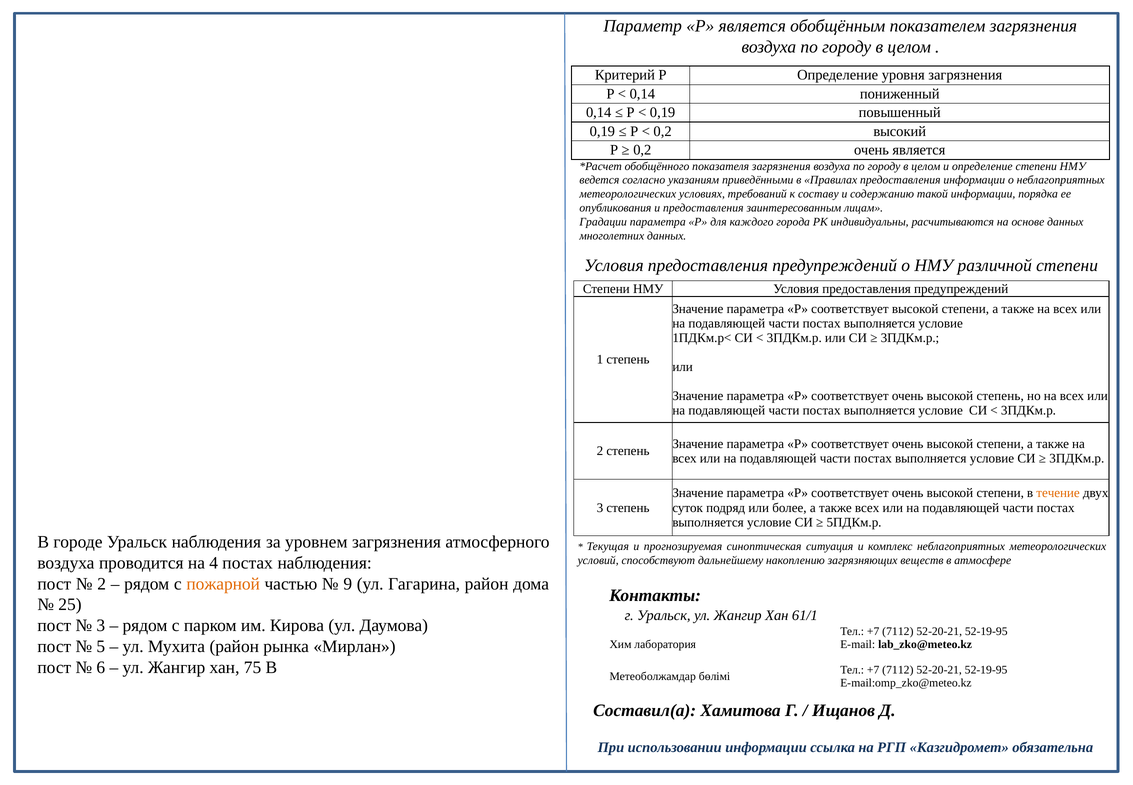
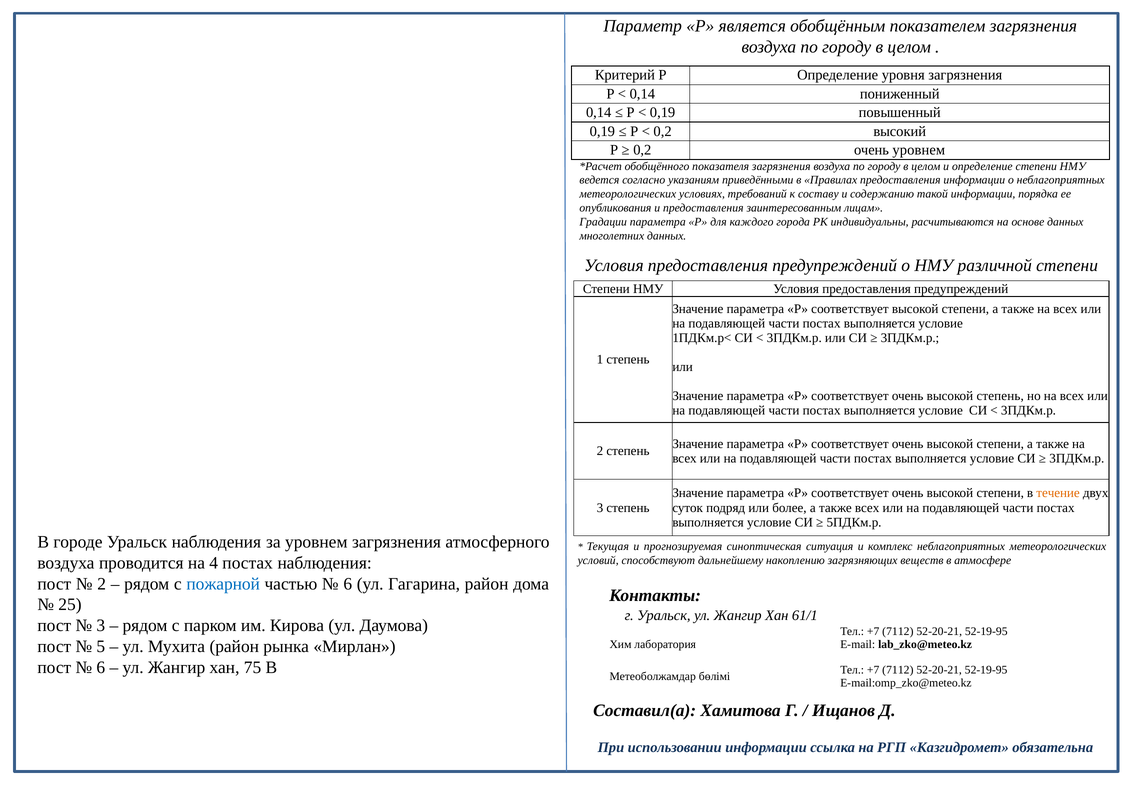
очень является: является -> уровнем (919, 150)
пожарной colour: orange -> blue (223, 583)
9: 9 -> 6 (348, 583)
